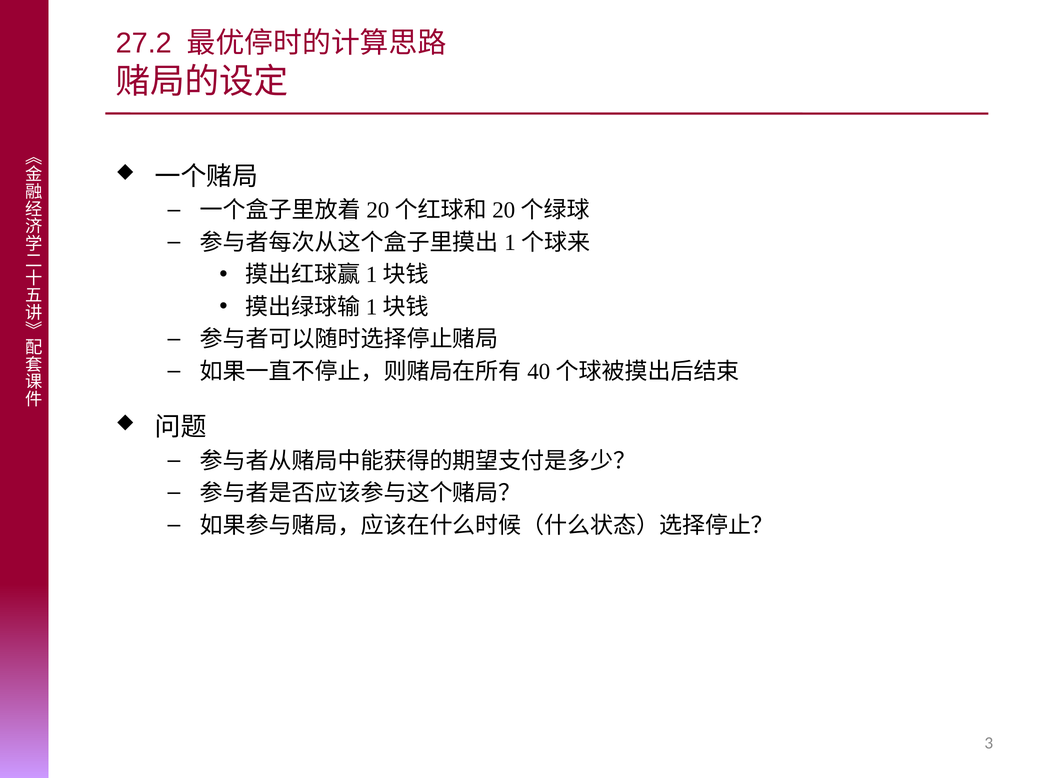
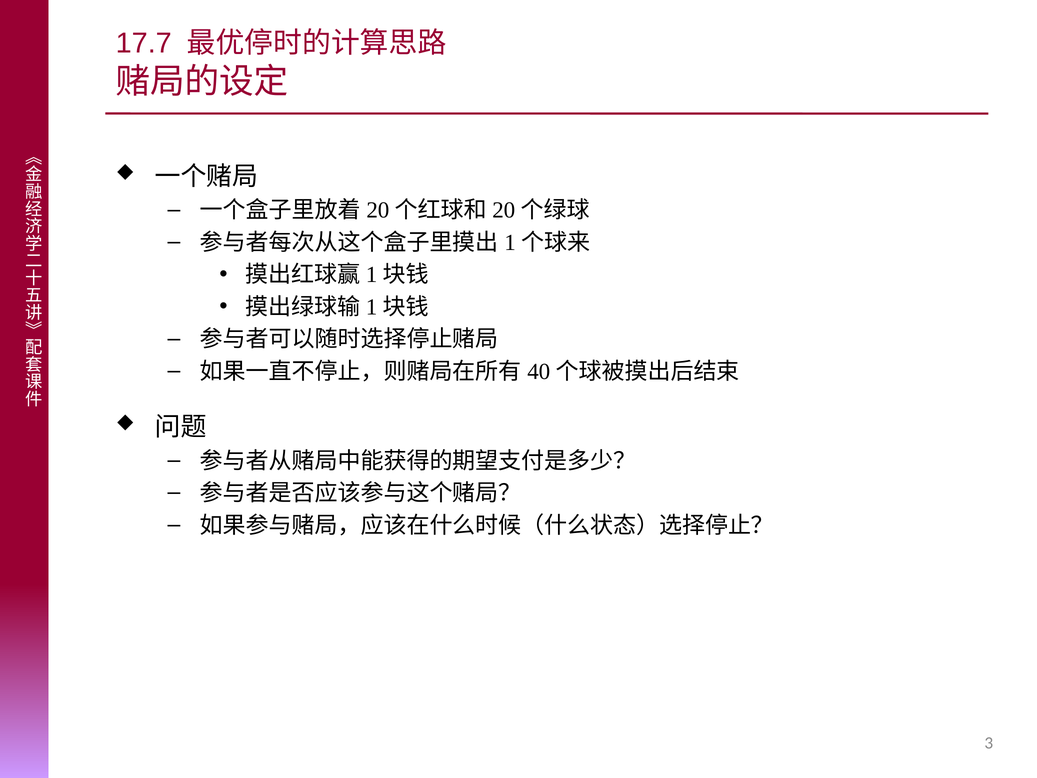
27.2: 27.2 -> 17.7 (144, 43)
